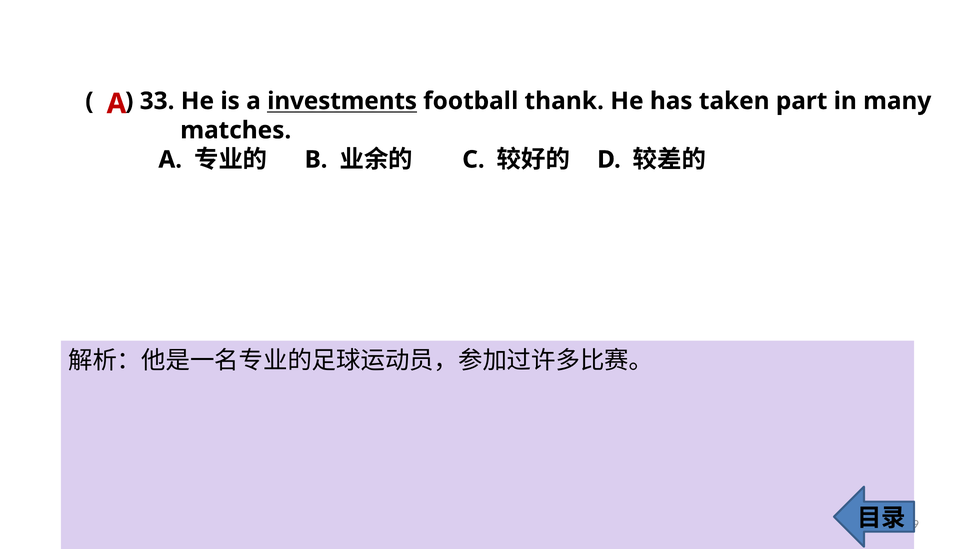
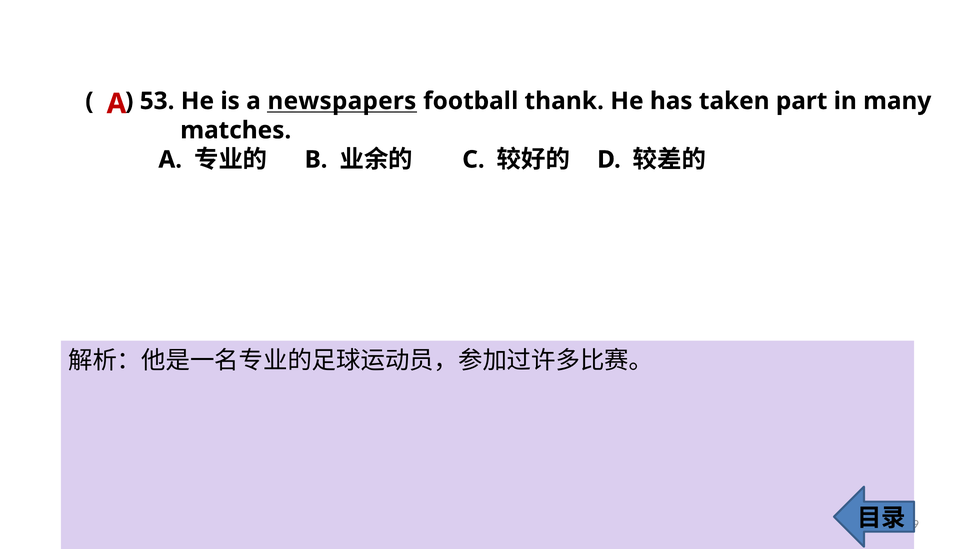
33: 33 -> 53 (157, 101)
investments: investments -> newspapers (342, 101)
